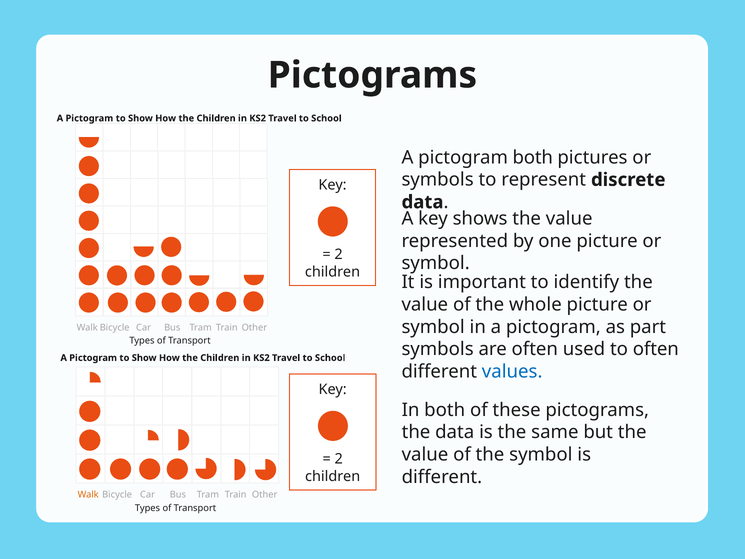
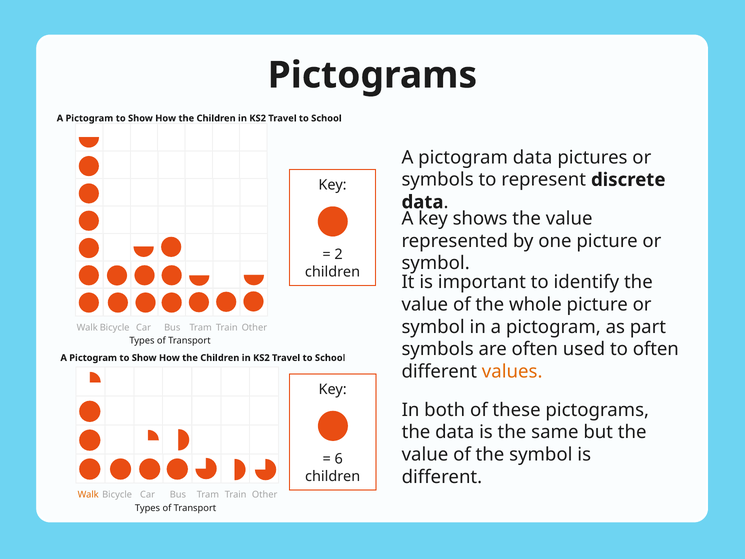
pictogram both: both -> data (533, 157)
values colour: blue -> orange (512, 372)
2: 2 -> 6 (339, 459)
